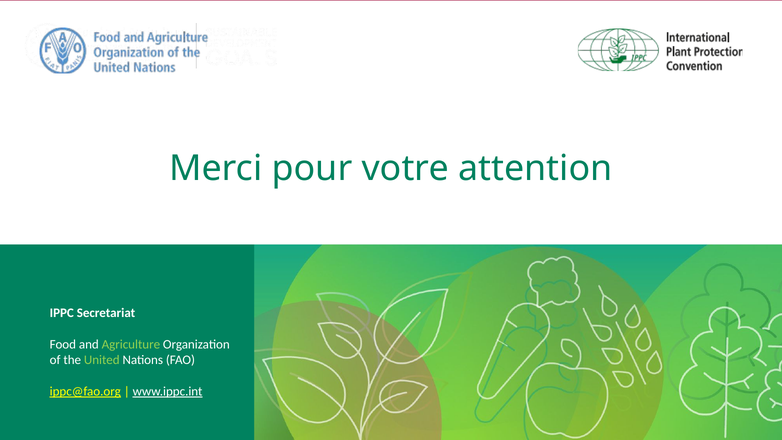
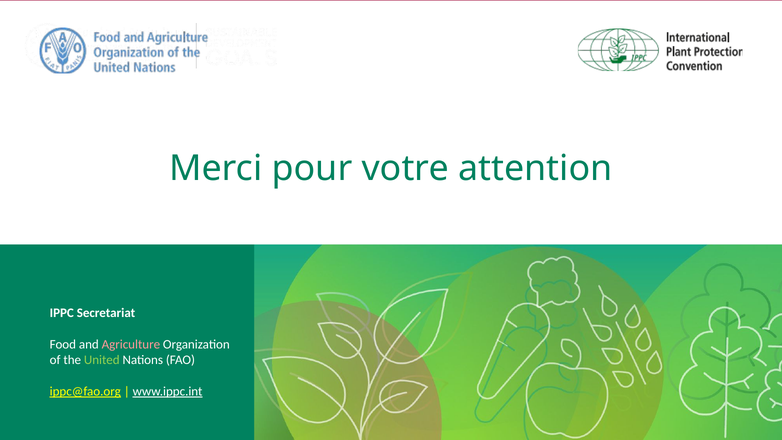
Agriculture colour: light green -> pink (131, 344)
